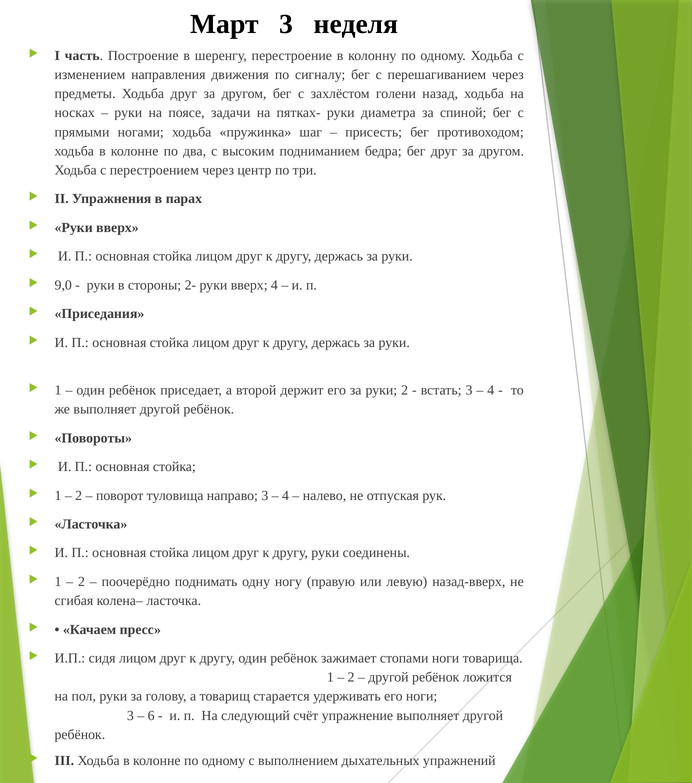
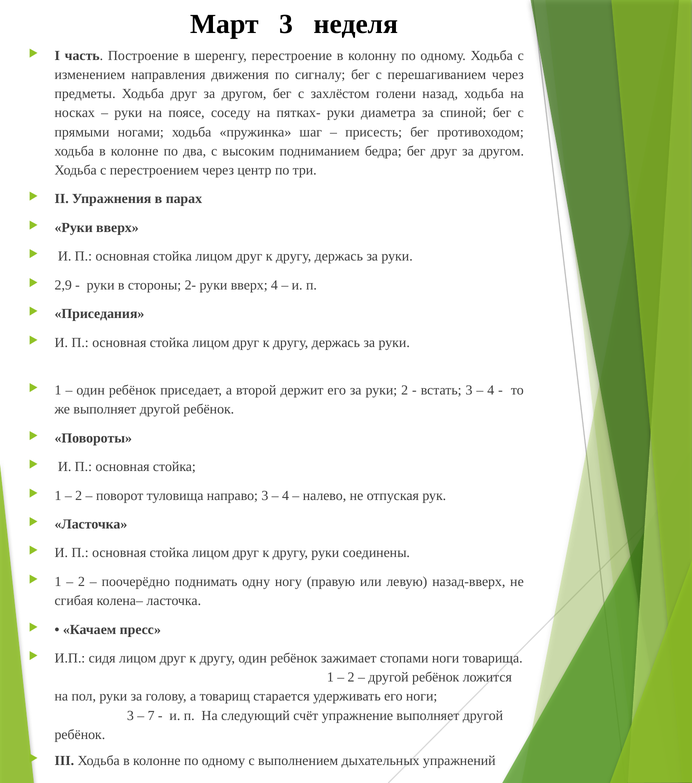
задачи: задачи -> соседу (231, 113)
9,0: 9,0 -> 2,9 (63, 285)
6: 6 -> 7 (151, 716)
